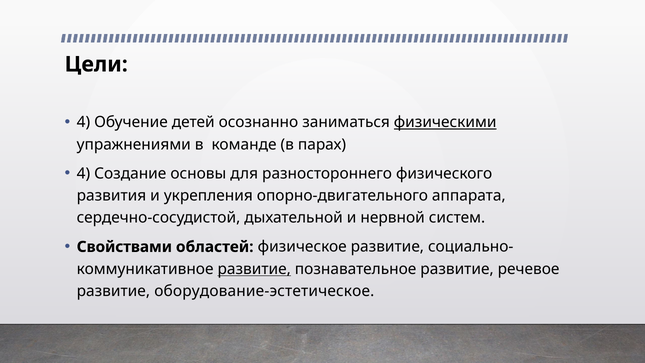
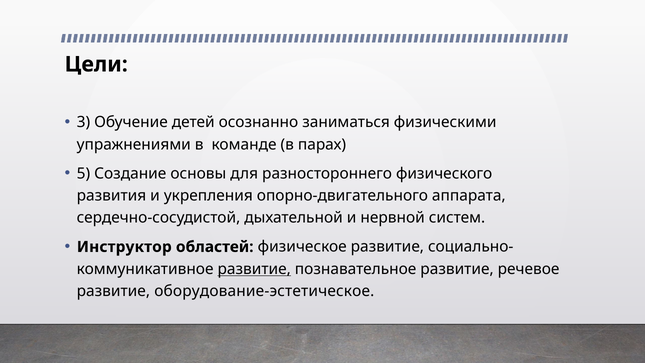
4: 4 -> 3 (83, 122)
физическими underline: present -> none (445, 122)
4: 4 -> 5 (83, 173)
Свойствами: Свойствами -> Инструктор (124, 247)
